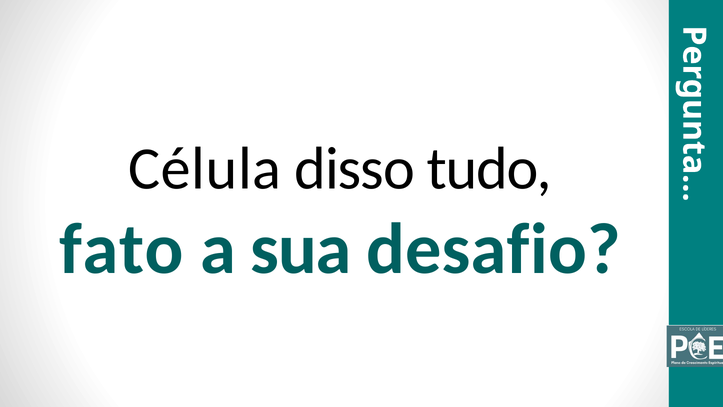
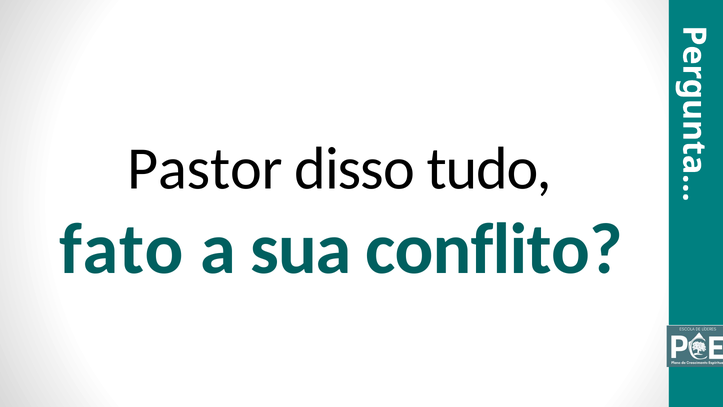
Célula: Célula -> Pastor (205, 169)
desafio: desafio -> conflito (494, 249)
